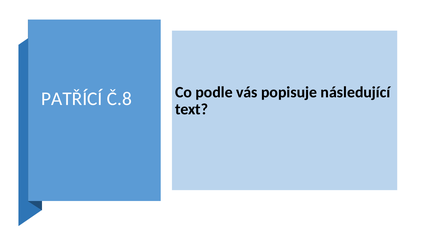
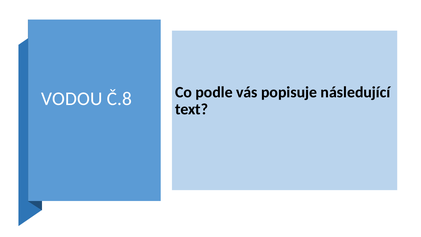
PATŘÍCÍ: PATŘÍCÍ -> VODOU (72, 99)
